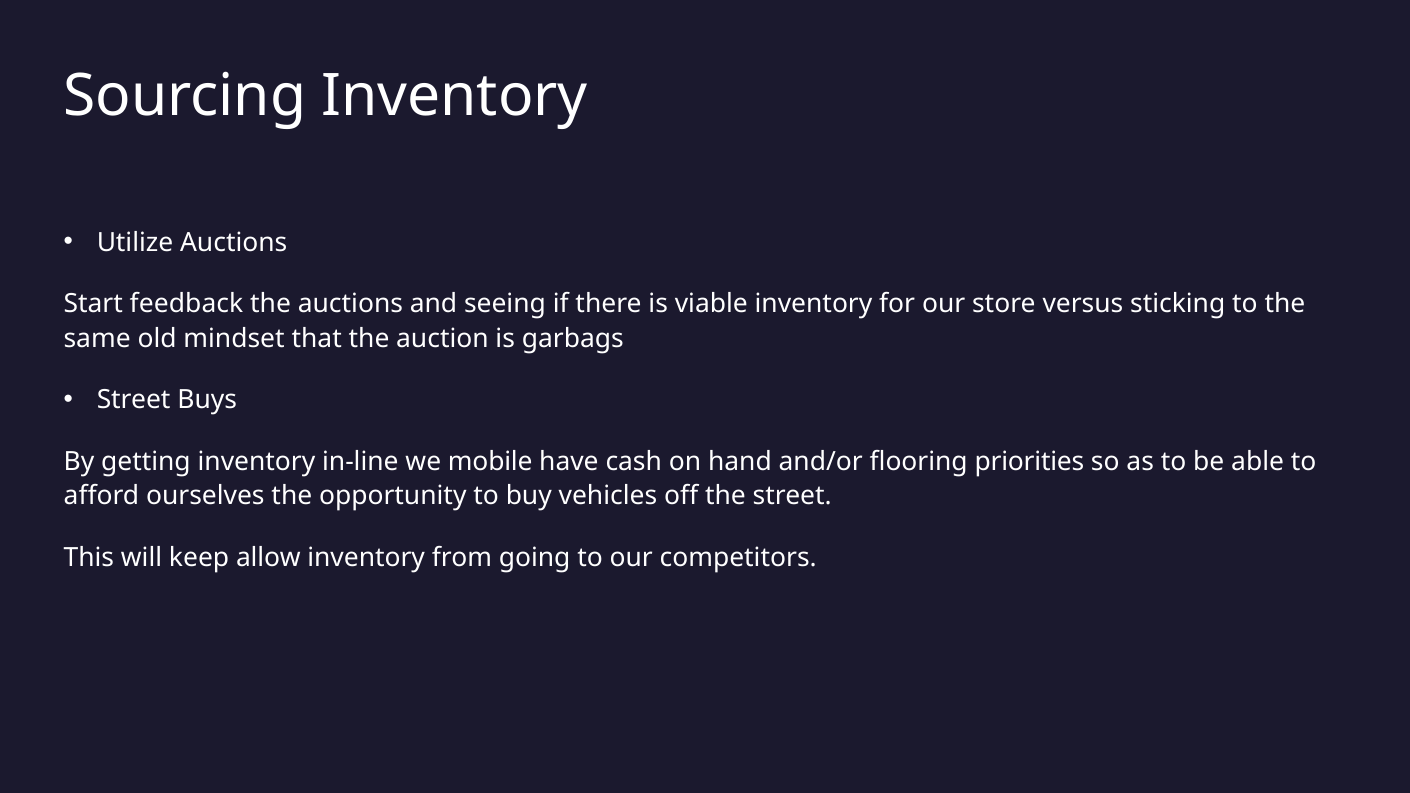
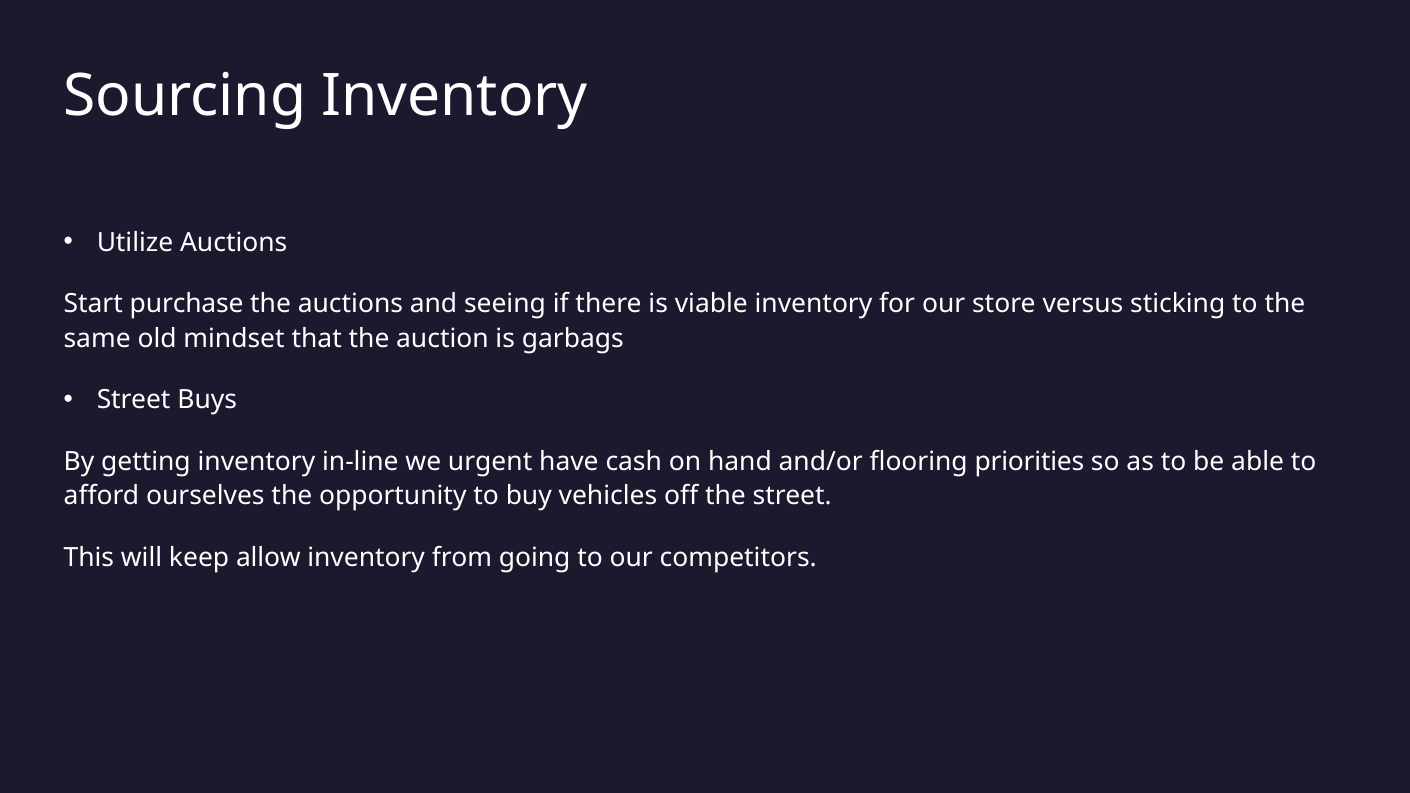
feedback: feedback -> purchase (187, 304)
mobile: mobile -> urgent (490, 461)
